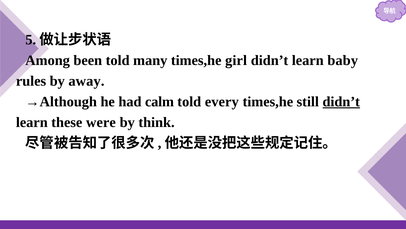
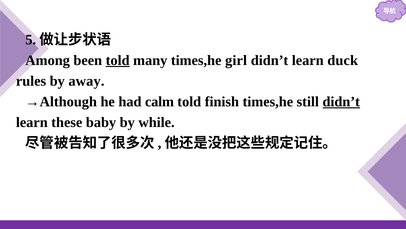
told underline: none -> present (118, 60)
baby: baby -> duck (343, 60)
every: every -> finish (222, 101)
were: were -> baby (101, 122)
think: think -> while (157, 122)
